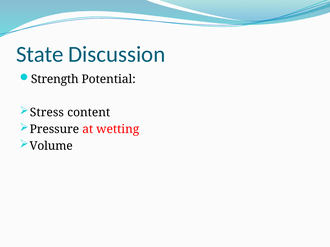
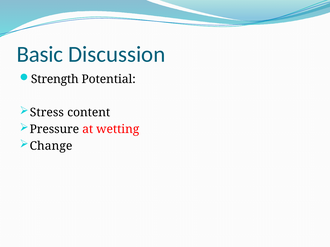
State: State -> Basic (40, 55)
Volume: Volume -> Change (51, 146)
